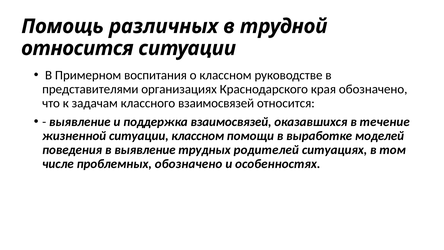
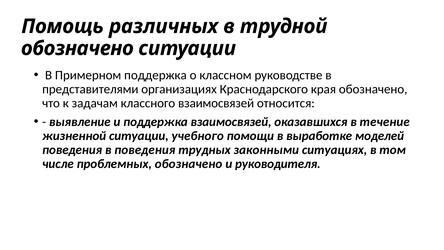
относится: относится -> обозначено (77, 48)
Примерном воспитания: воспитания -> поддержка (155, 75)
ситуации классном: классном -> учебного (198, 136)
в выявление: выявление -> поведения (145, 150)
родителей: родителей -> законными (266, 150)
особенностях: особенностях -> руководителя (278, 164)
